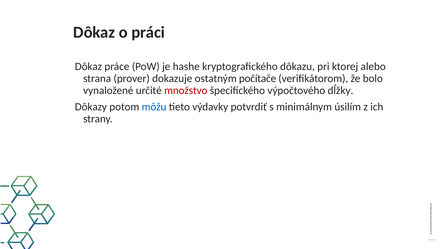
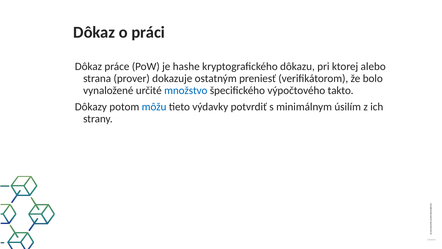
počítače: počítače -> preniesť (258, 78)
množstvo colour: red -> blue (186, 90)
dĺžky: dĺžky -> takto (341, 90)
